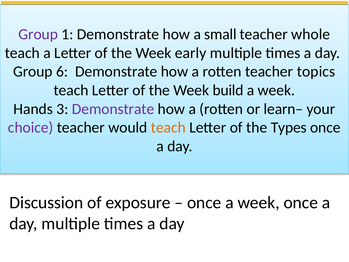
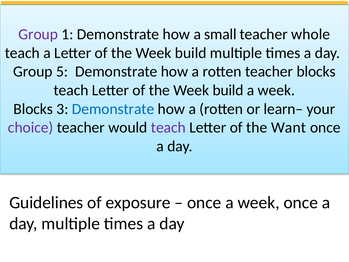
early: early -> build (191, 53)
6: 6 -> 5 (62, 72)
teacher topics: topics -> blocks (316, 72)
Hands: Hands -> Blocks (33, 109)
Demonstrate colour: purple -> blue (113, 109)
teach colour: orange -> purple (168, 127)
Types: Types -> Want (289, 127)
Discussion: Discussion -> Guidelines (46, 202)
